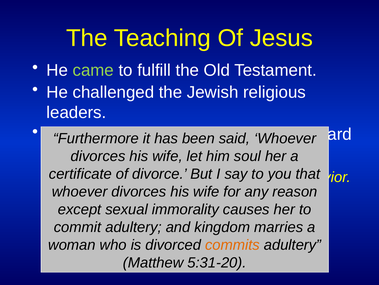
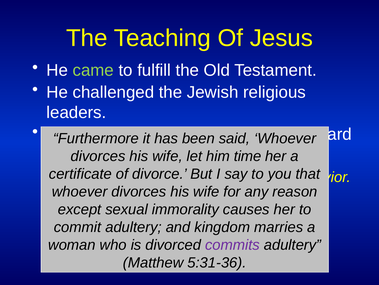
soul: soul -> time (248, 156)
commits colour: orange -> purple (232, 244)
5:31-20: 5:31-20 -> 5:31-36 (217, 262)
